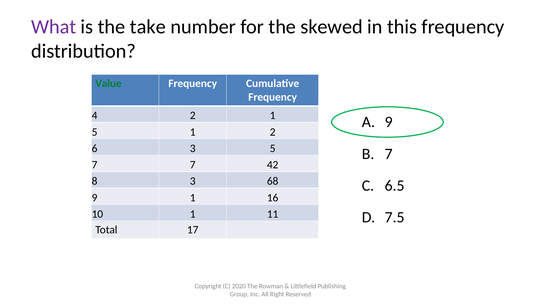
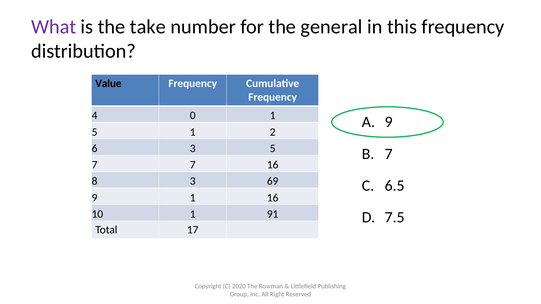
skewed: skewed -> general (332, 27)
Value colour: green -> black (108, 83)
4 2: 2 -> 0 (193, 116)
7 42: 42 -> 16 (273, 165)
68: 68 -> 69 (273, 181)
11: 11 -> 91 (273, 214)
